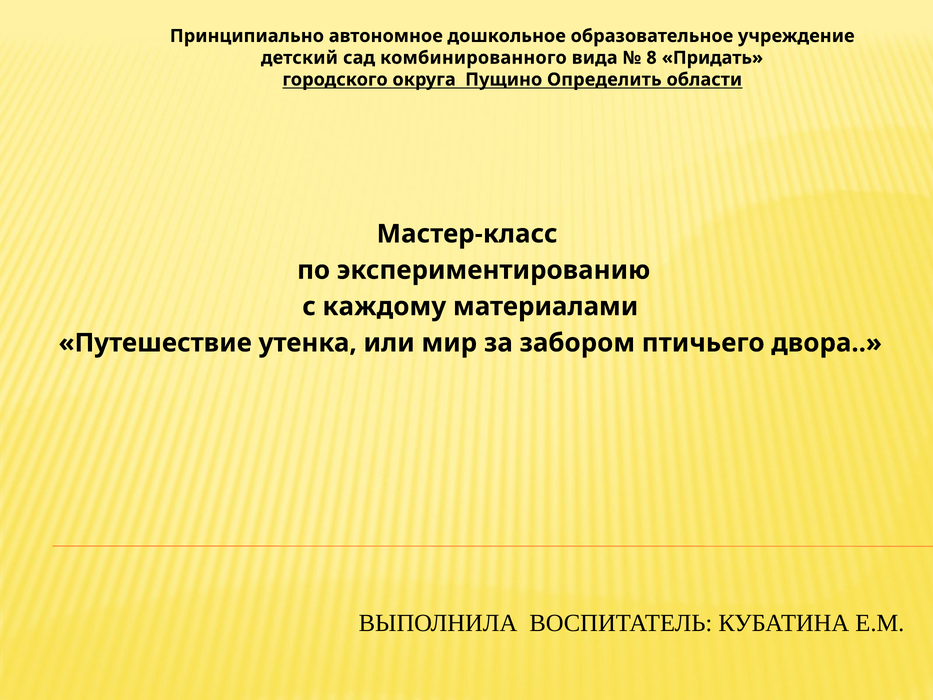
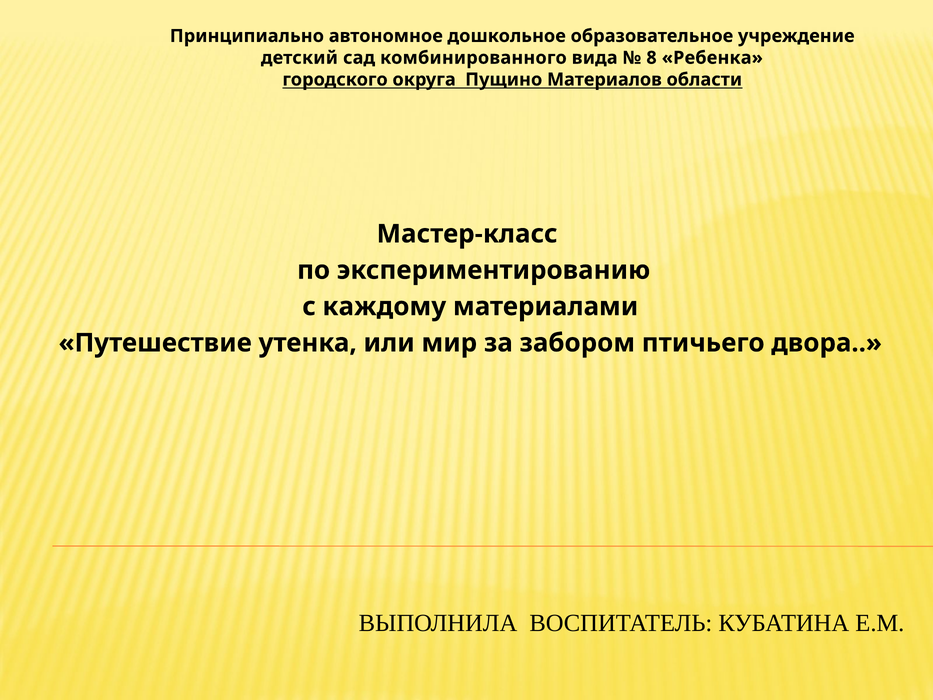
Придать: Придать -> Ребенка (712, 58)
Определить: Определить -> Материалов (604, 80)
